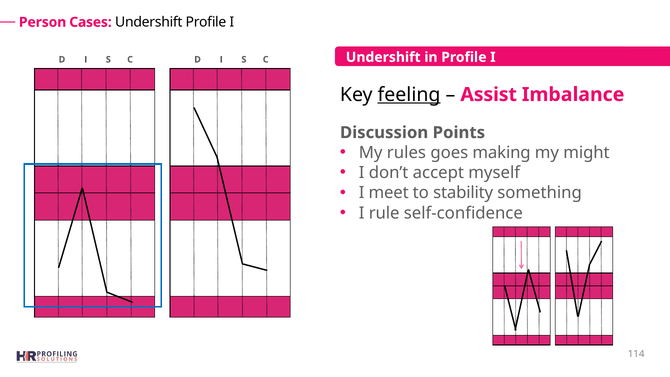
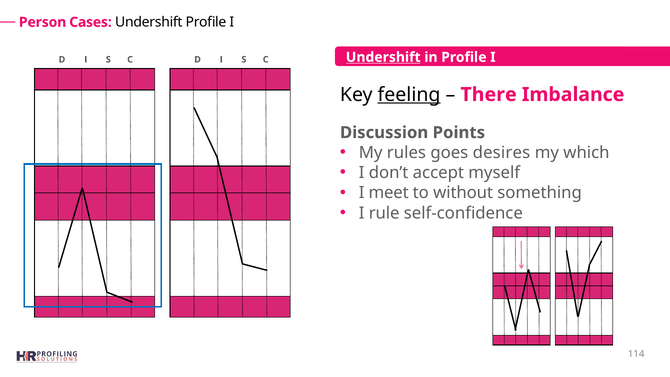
Undershift underline: none -> present (383, 57)
Assist: Assist -> There (489, 95)
making: making -> desires (501, 153)
might: might -> which (586, 153)
stability: stability -> without (463, 193)
